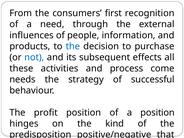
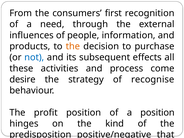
the colour: blue -> orange (73, 46)
needs: needs -> desire (23, 79)
successful: successful -> recognise (153, 79)
